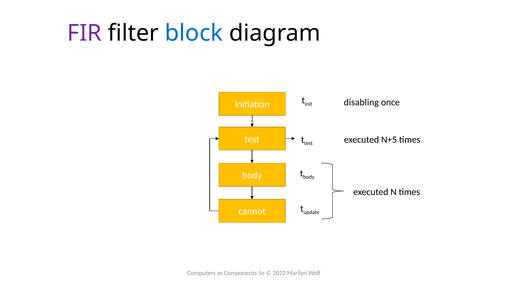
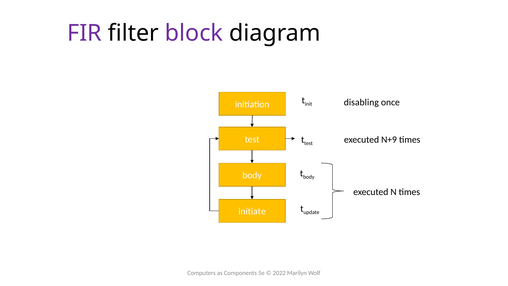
block colour: blue -> purple (194, 33)
N+5: N+5 -> N+9 (389, 139)
cannot: cannot -> initiate (252, 211)
